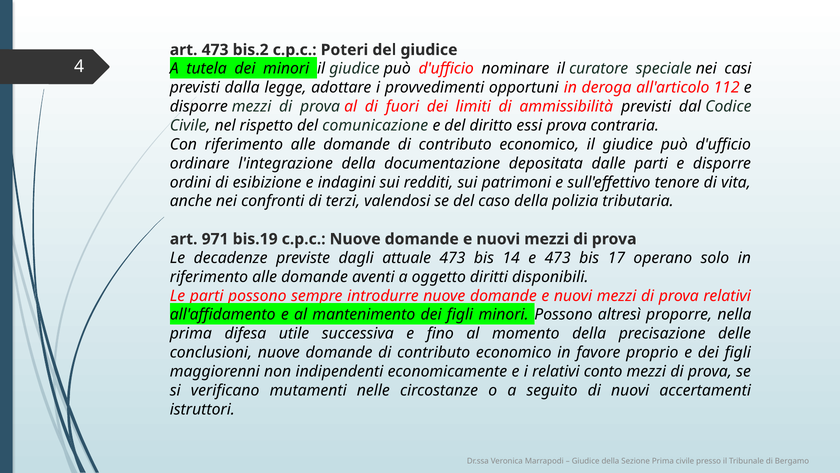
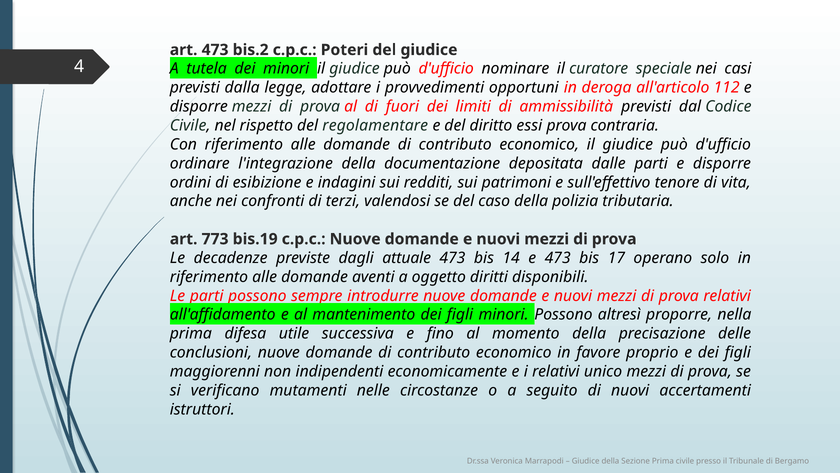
comunicazione: comunicazione -> regolamentare (375, 125)
971: 971 -> 773 (215, 239)
conto: conto -> unico (603, 371)
